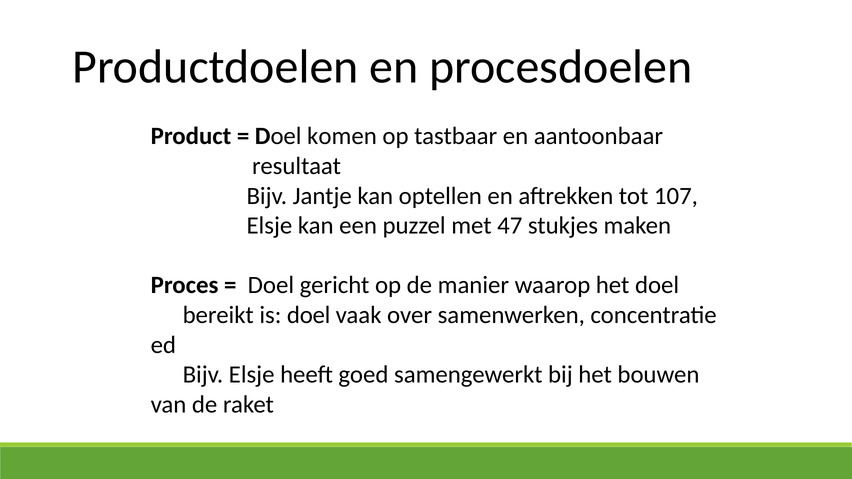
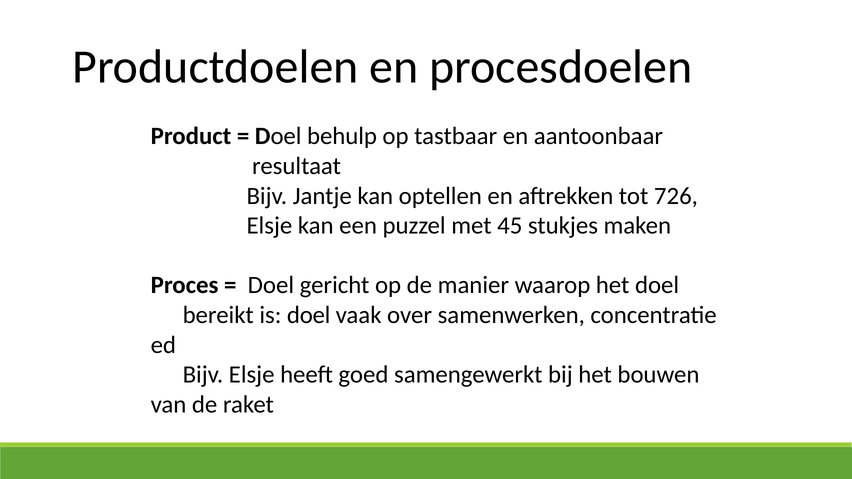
komen: komen -> behulp (342, 136)
107: 107 -> 726 (676, 196)
47: 47 -> 45 (510, 226)
